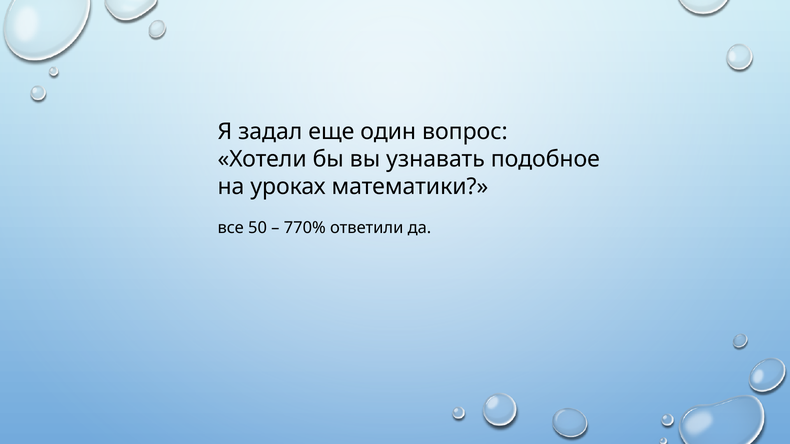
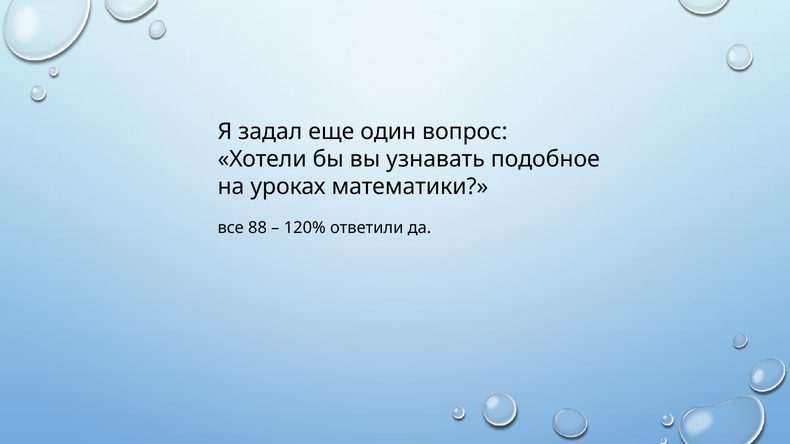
50: 50 -> 88 (258, 228)
770%: 770% -> 120% (305, 228)
